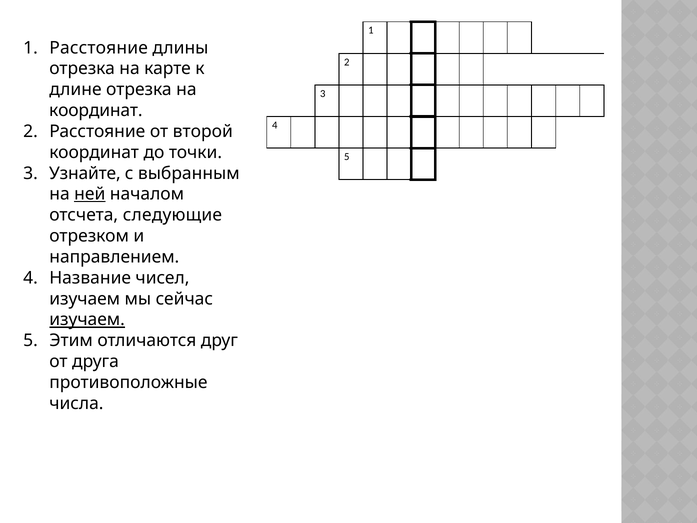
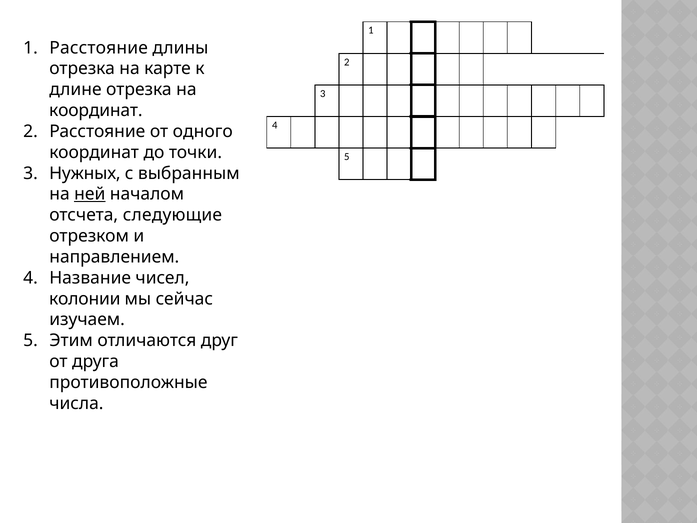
второй: второй -> одного (203, 131)
Узнайте: Узнайте -> Нужных (85, 173)
изучаем: изучаем -> колонии (85, 299)
изучаем underline: present -> none (87, 320)
